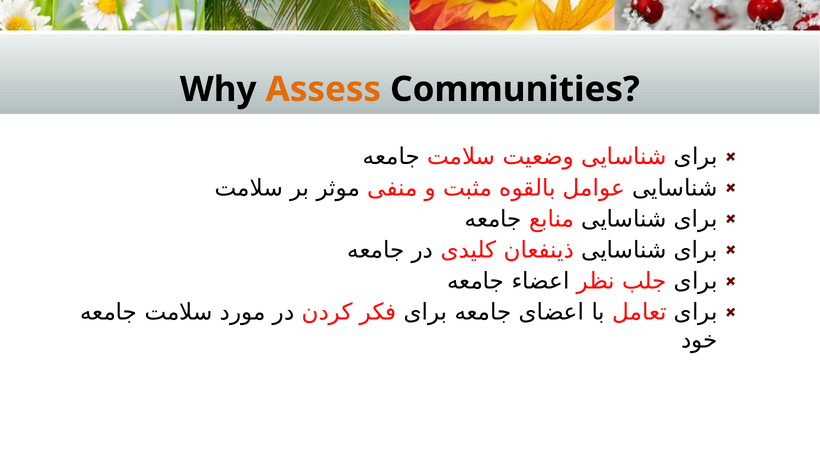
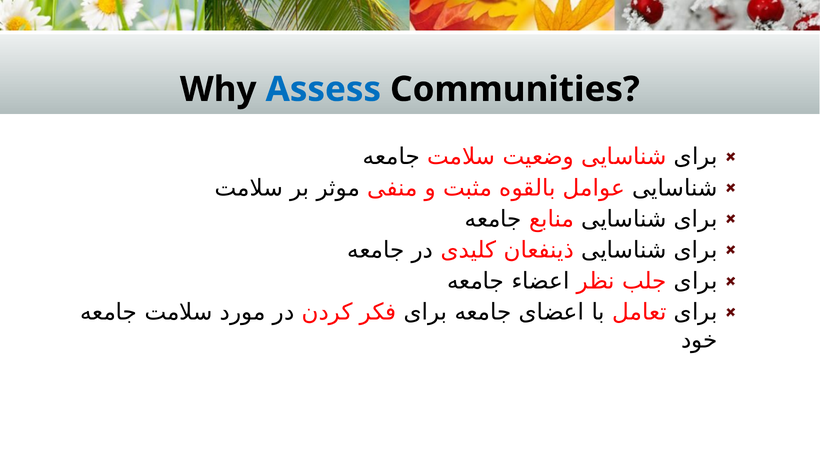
Assess colour: orange -> blue (323, 89)
